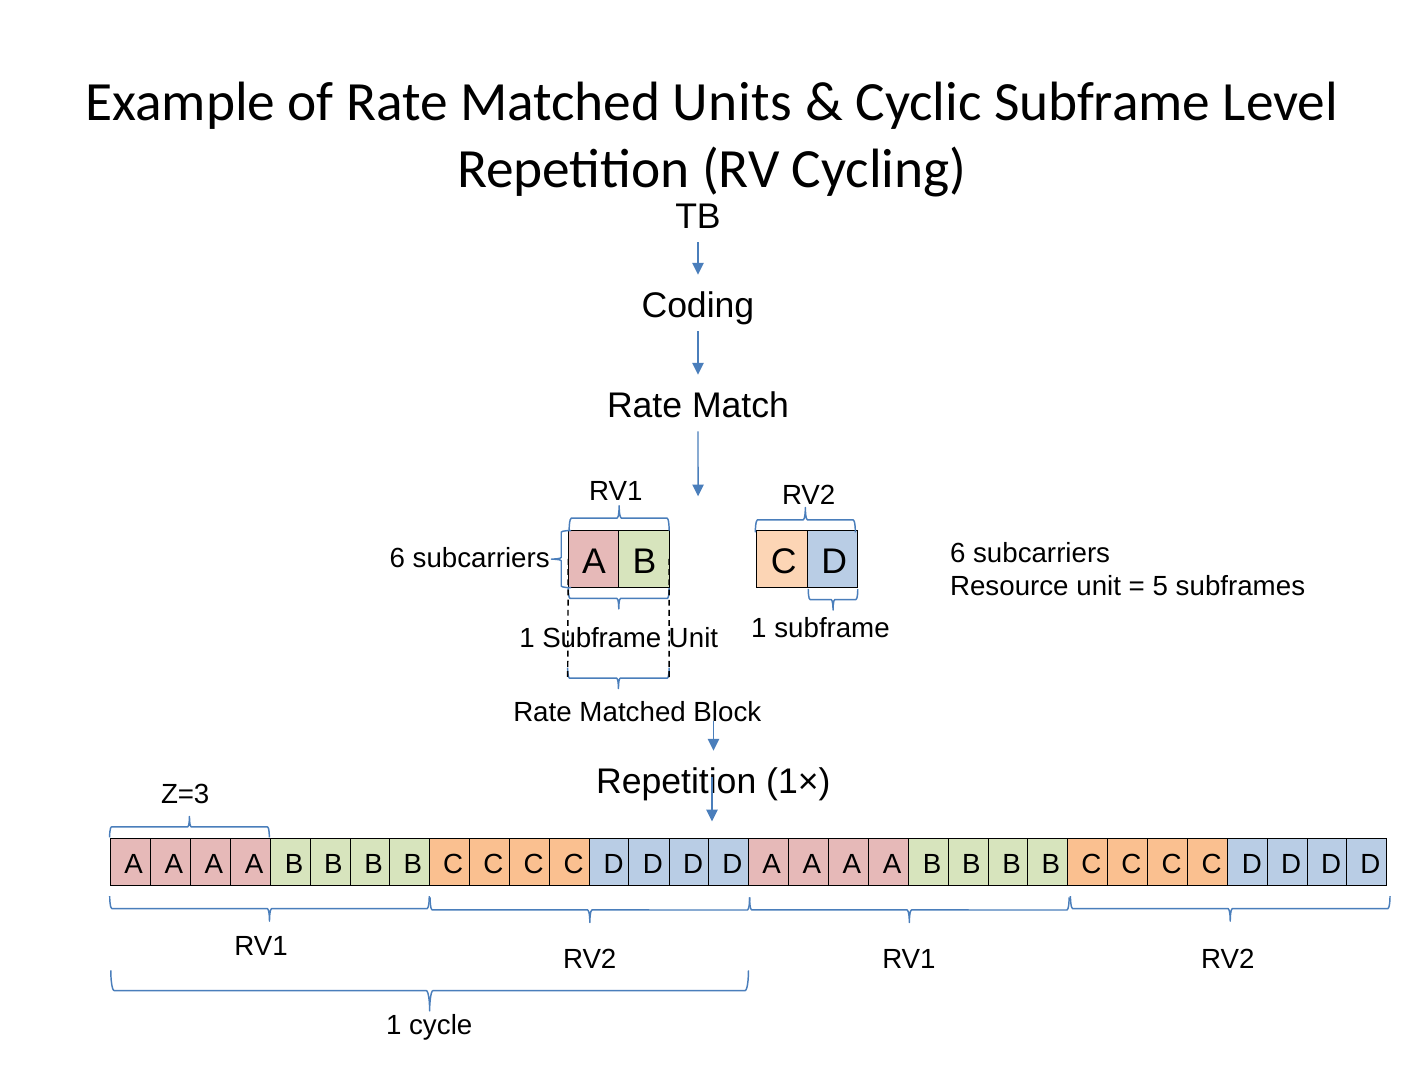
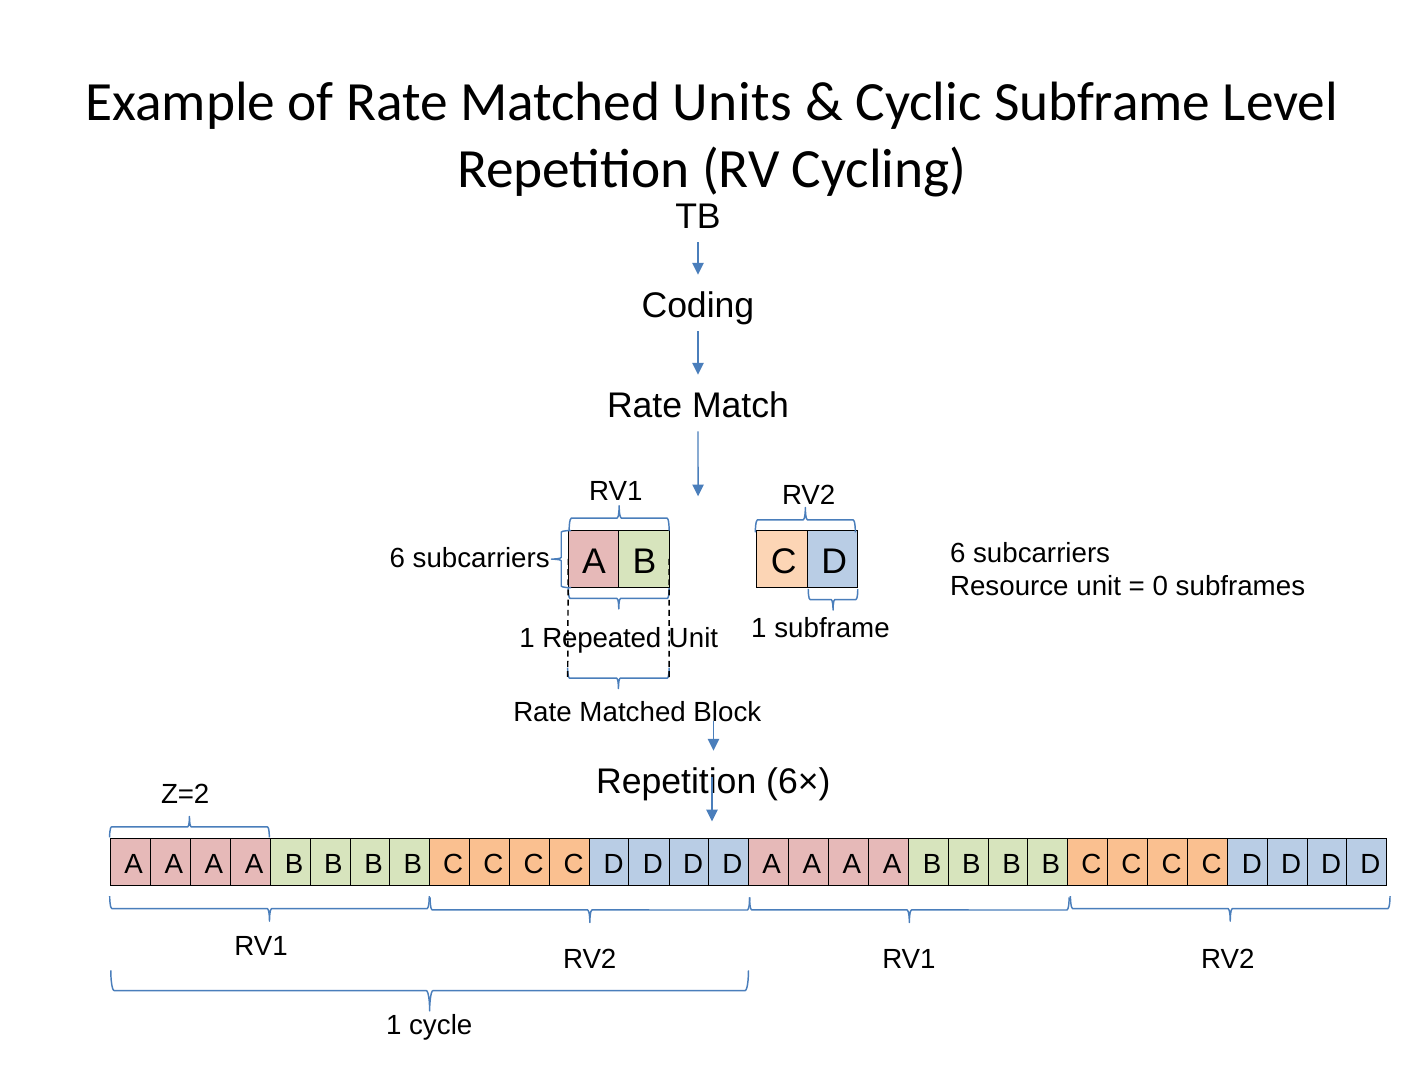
5: 5 -> 0 (1160, 586)
Subframe: Subframe -> Repeated (602, 638)
1×: 1× -> 6× (798, 781)
Z=3: Z=3 -> Z=2 (185, 794)
